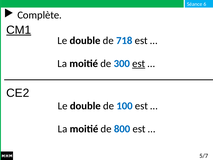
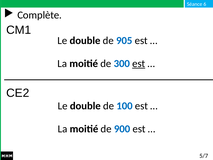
CM1 underline: present -> none (19, 30)
718: 718 -> 905 (124, 40)
800: 800 -> 900 (122, 129)
